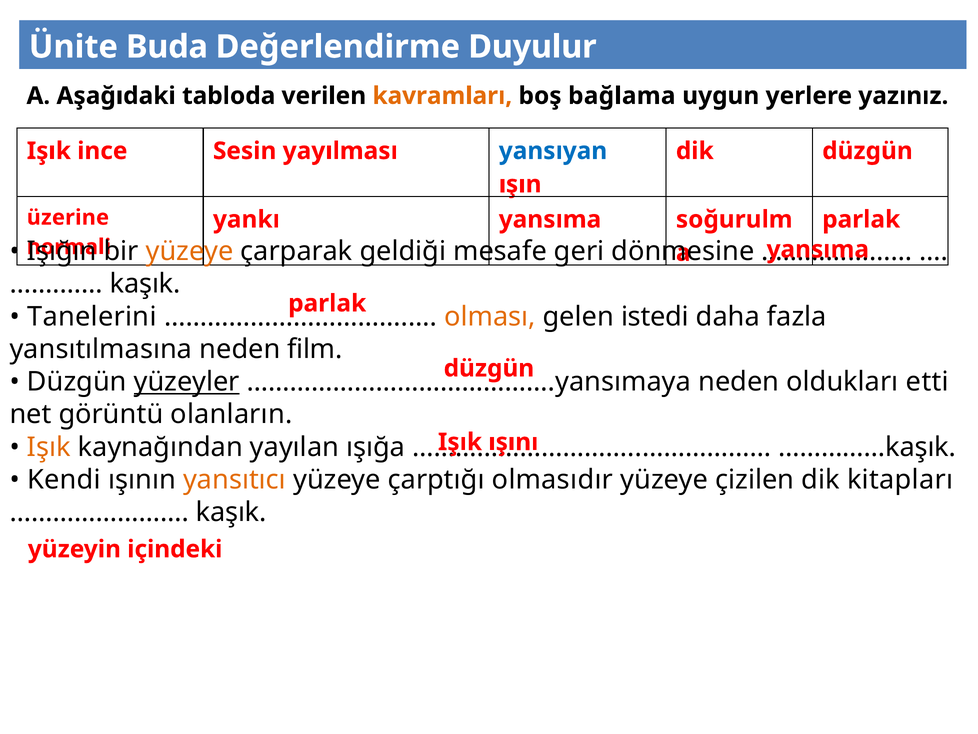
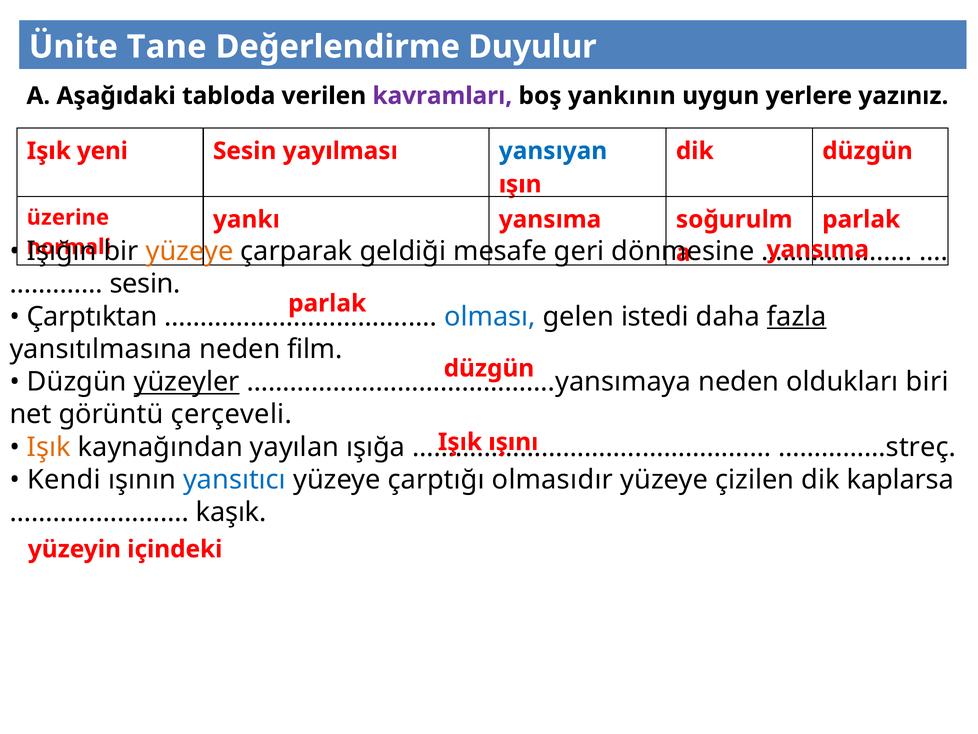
Buda: Buda -> Tane (167, 47)
kavramları colour: orange -> purple (442, 96)
bağlama: bağlama -> yankının (622, 96)
ince: ince -> yeni (102, 151)
kaşık: kaşık -> sesin (145, 284)
Tanelerini: Tanelerini -> Çarptıktan (92, 316)
olması colour: orange -> blue (490, 316)
fazla underline: none -> present (797, 316)
etti: etti -> biri (927, 382)
olanların: olanların -> çerçeveli (231, 414)
……………kaşık: ……………kaşık -> ……………streç (867, 447)
yansıtıcı colour: orange -> blue (235, 479)
kitapları: kitapları -> kaplarsa (900, 479)
